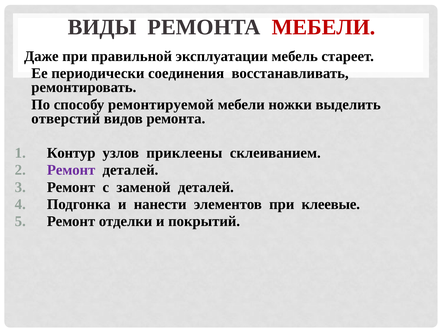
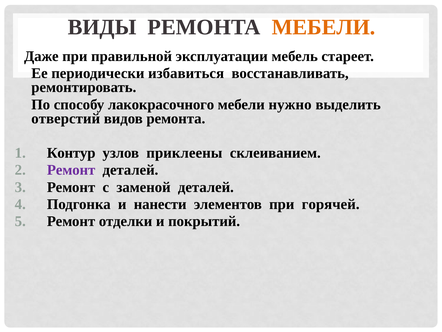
МЕБЕЛИ colour: red -> orange (324, 27)
соединения: соединения -> избавиться (186, 73)
ремонтируемой: ремонтируемой -> лакокрасочного (161, 104)
ножки: ножки -> нужно (290, 104)
клеевые: клеевые -> горячей (331, 204)
